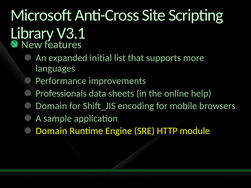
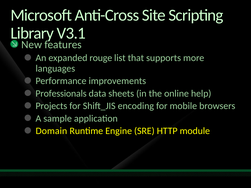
initial: initial -> rouge (101, 58)
Domain: Domain -> Projects (51, 106)
